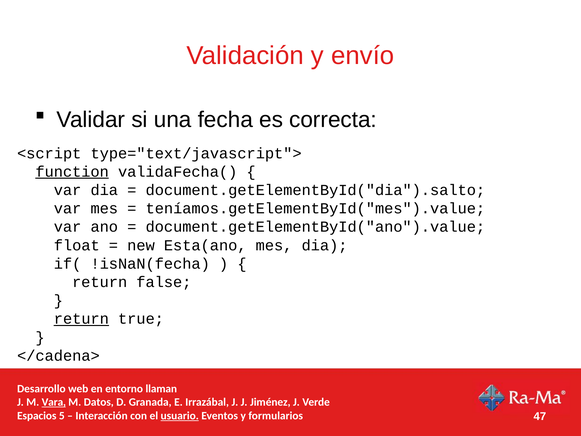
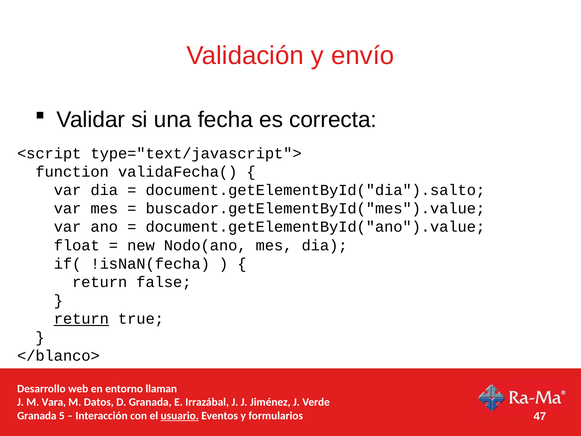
function underline: present -> none (72, 172)
teníamos.getElementById("mes").value: teníamos.getElementById("mes").value -> buscador.getElementById("mes").value (315, 208)
Esta(ano: Esta(ano -> Nodo(ano (205, 245)
</cadena>: </cadena> -> </blanco> (58, 356)
Vara underline: present -> none (54, 402)
Espacios: Espacios -> Granada (37, 416)
